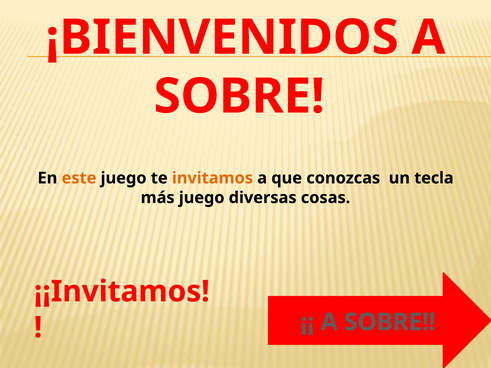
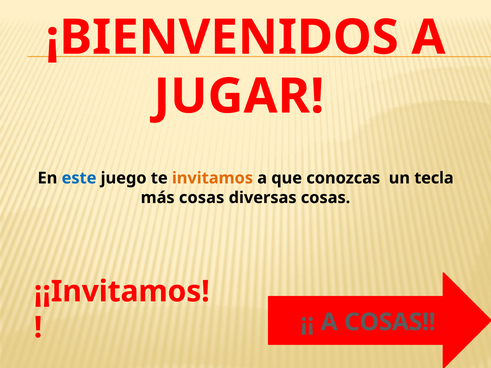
SOBRE: SOBRE -> JUGAR (239, 96)
este colour: orange -> blue (79, 178)
más juego: juego -> cosas (202, 198)
SOBRE: SOBRE -> COSAS (390, 322)
